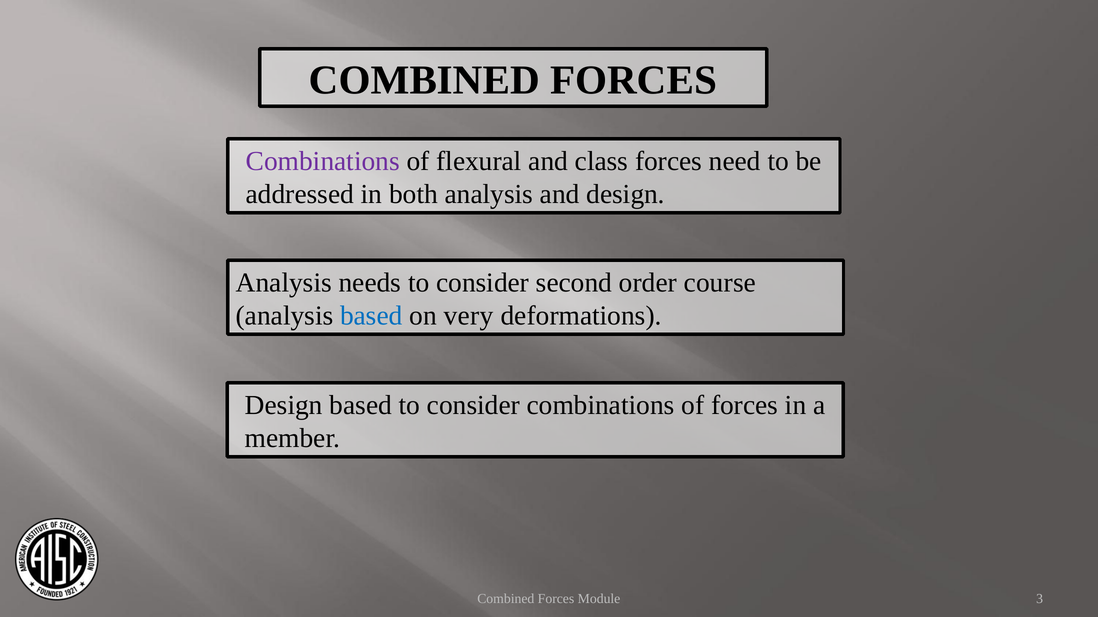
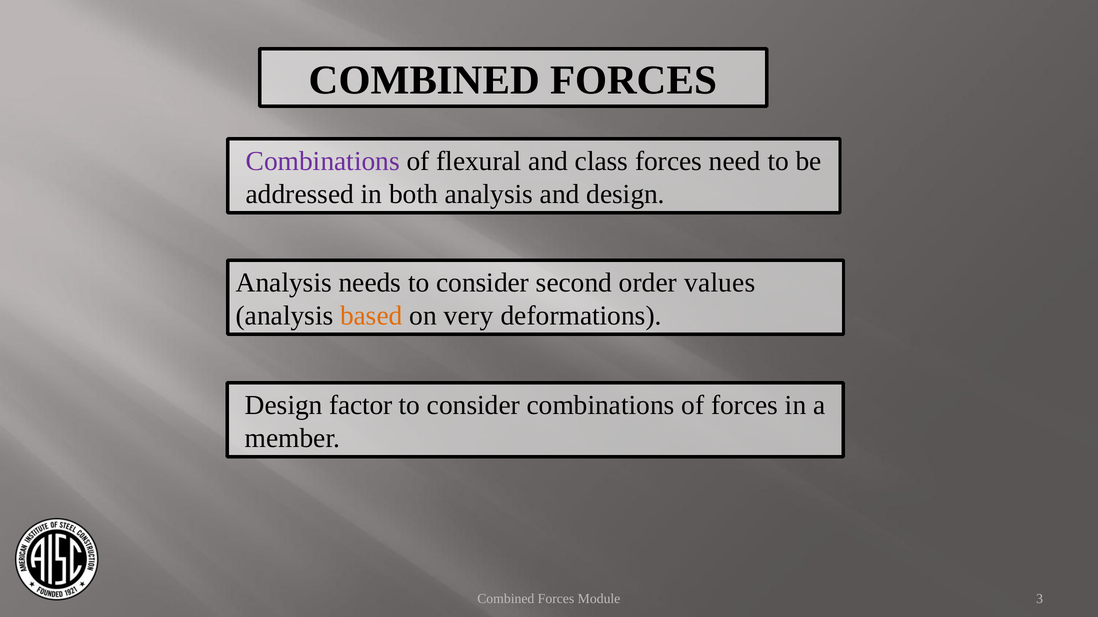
course: course -> values (720, 283)
based colour: blue -> orange (371, 316)
Design based: based -> factor (361, 406)
